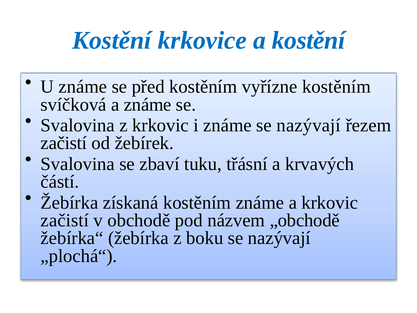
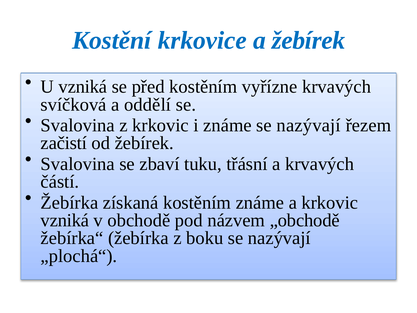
a kostění: kostění -> žebírek (308, 40)
U známe: známe -> vzniká (83, 87)
vyřízne kostěním: kostěním -> krvavých (337, 87)
a známe: známe -> oddělí (148, 105)
začistí: začistí -> vzniká (65, 220)
